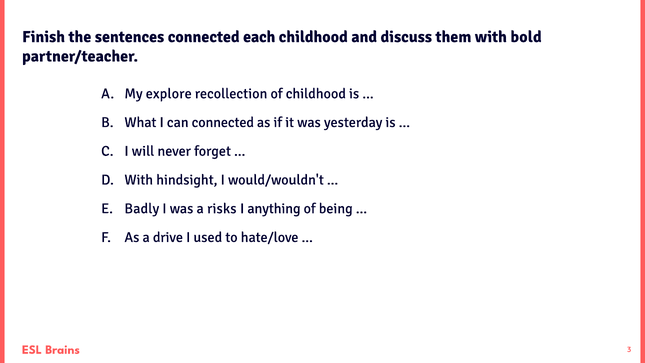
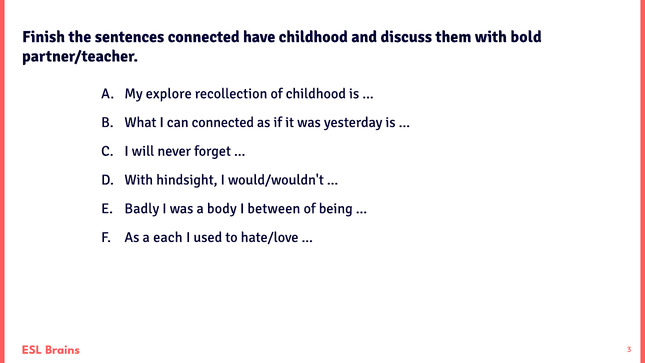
each: each -> have (259, 37)
risks: risks -> body (222, 208)
anything: anything -> between (274, 208)
drive: drive -> each (168, 237)
